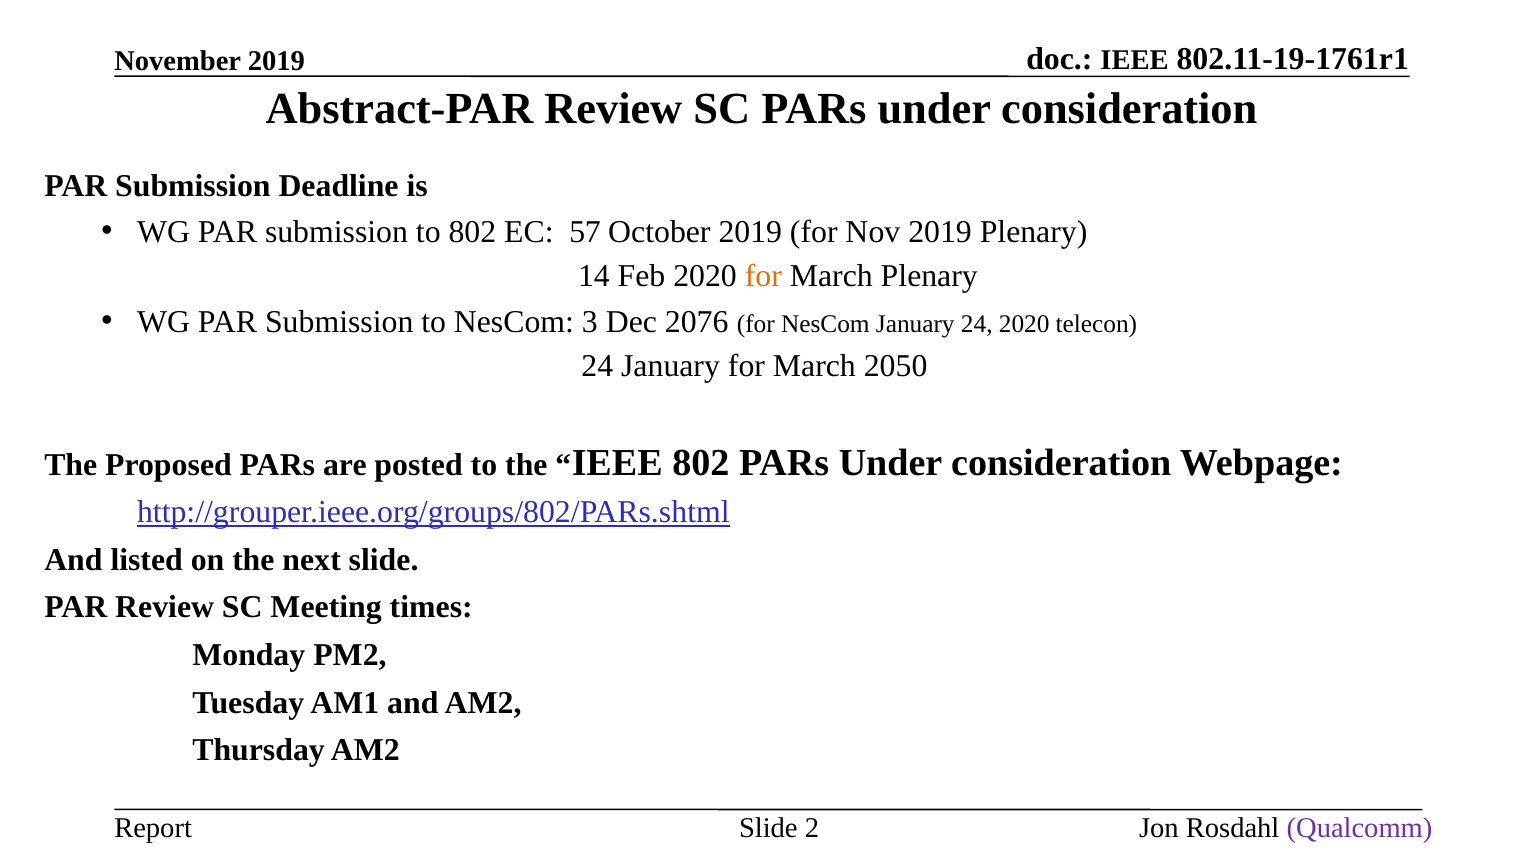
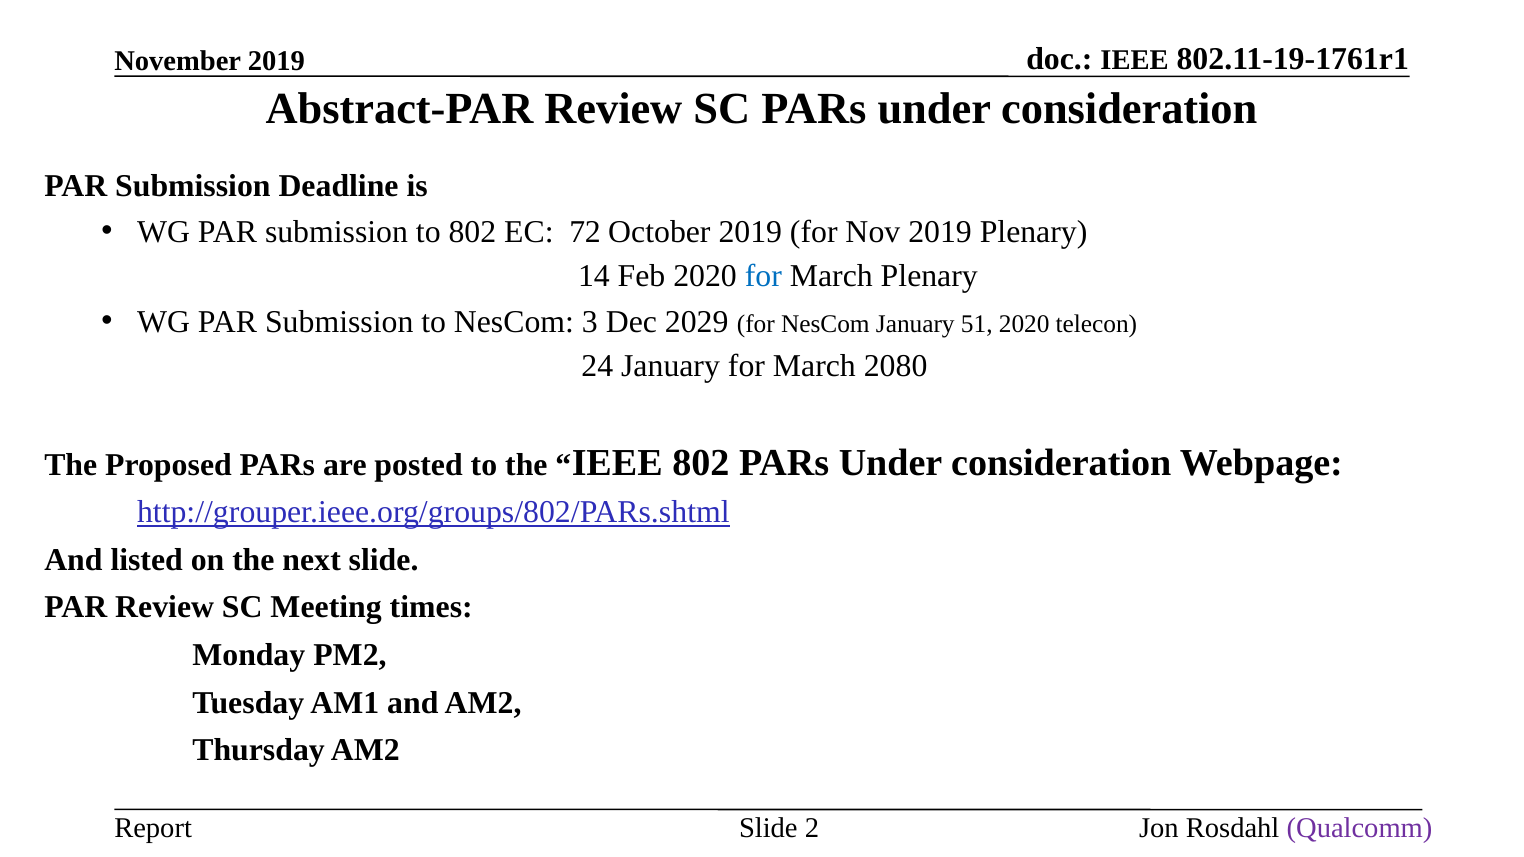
57: 57 -> 72 (585, 232)
for colour: orange -> blue (763, 276)
2076: 2076 -> 2029 (697, 322)
January 24: 24 -> 51 (977, 324)
2050: 2050 -> 2080 (896, 367)
